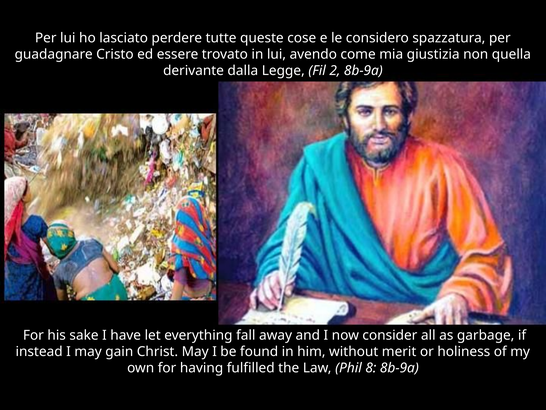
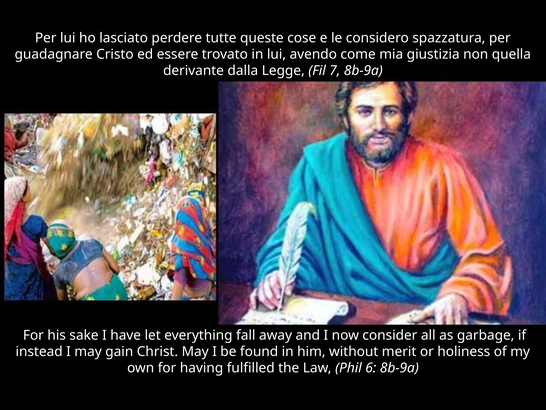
2: 2 -> 7 (335, 71)
8: 8 -> 6 (371, 368)
